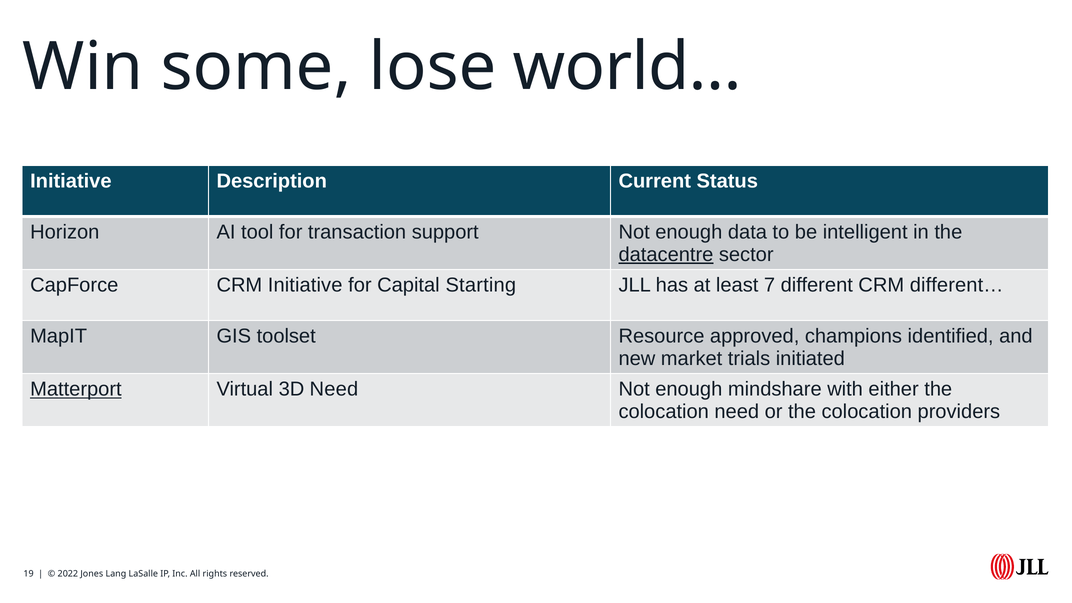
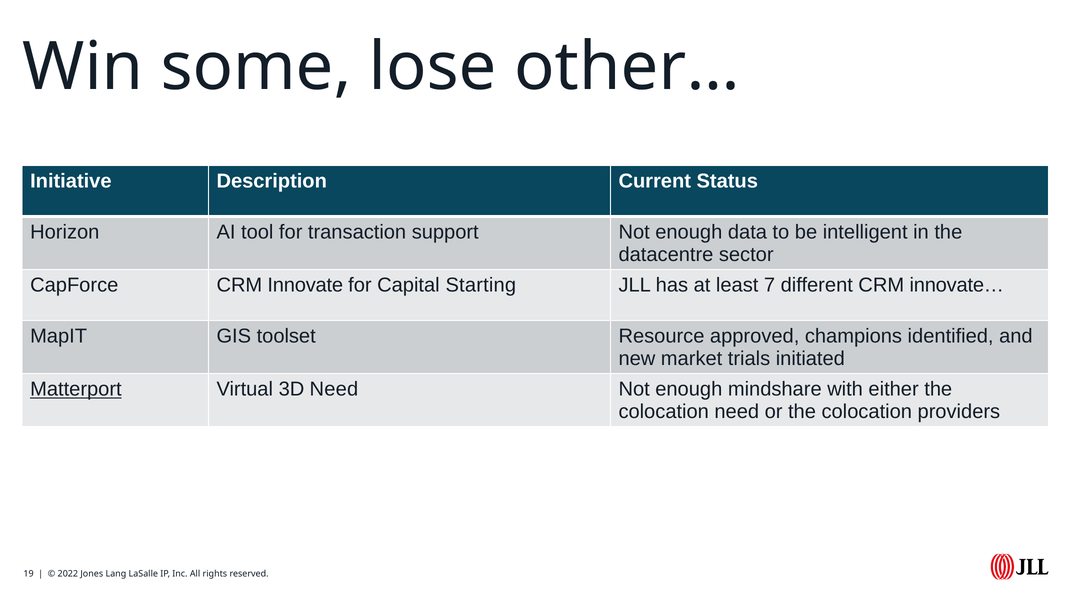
world…: world… -> other… (627, 67)
datacentre underline: present -> none (666, 255)
CRM Initiative: Initiative -> Innovate (305, 285)
different…: different… -> innovate… (957, 285)
